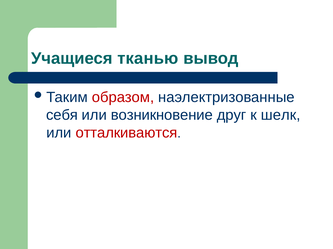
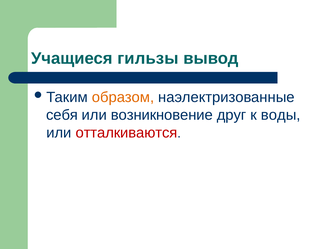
тканью: тканью -> гильзы (148, 59)
образом colour: red -> orange (123, 98)
шелк: шелк -> воды (281, 115)
